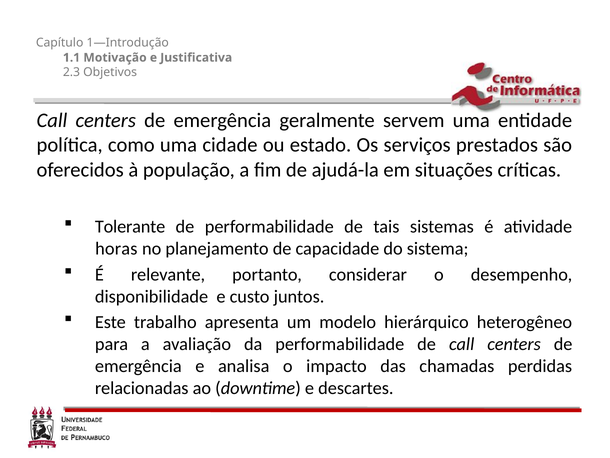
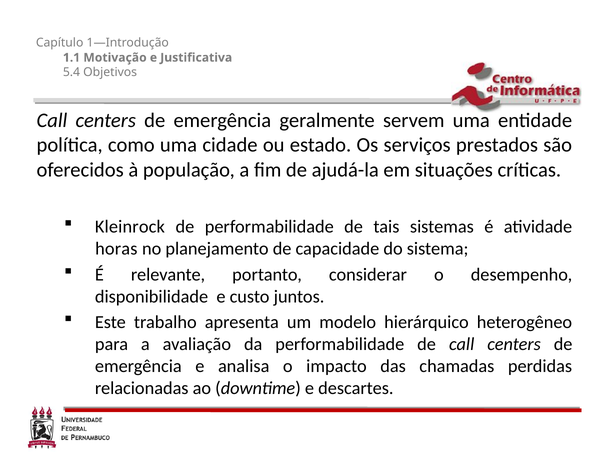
2.3: 2.3 -> 5.4 (71, 72)
Tolerante: Tolerante -> Kleinrock (130, 227)
